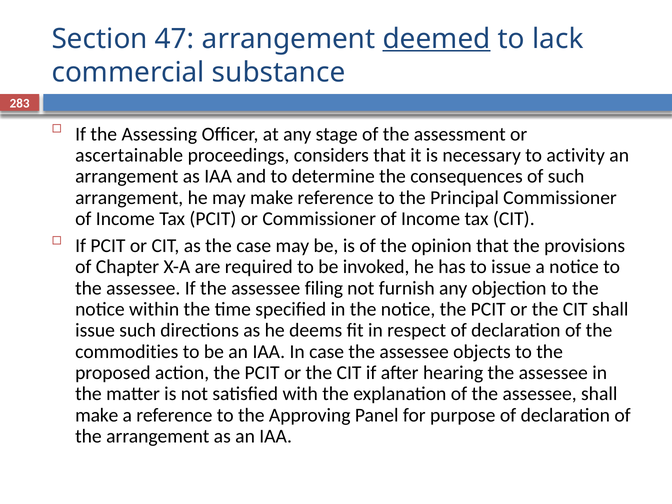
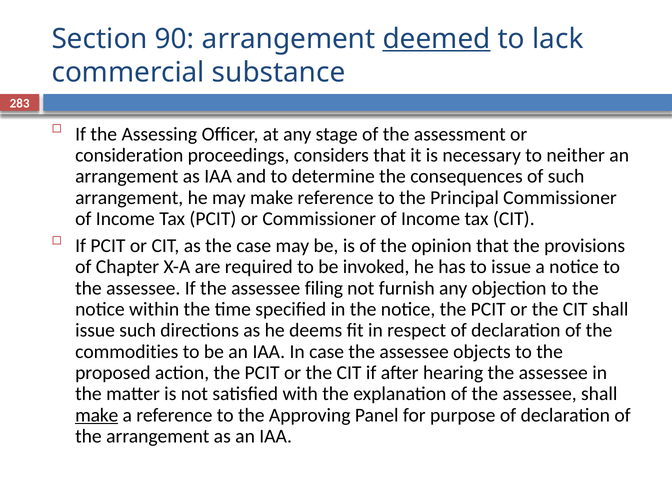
47: 47 -> 90 (175, 39)
ascertainable: ascertainable -> consideration (129, 155)
activity: activity -> neither (576, 155)
make underline: none -> present (97, 415)
